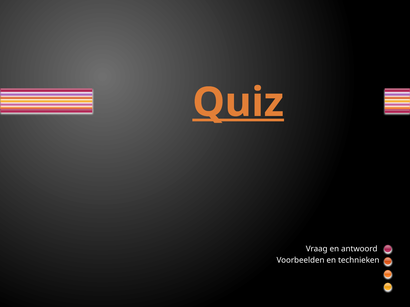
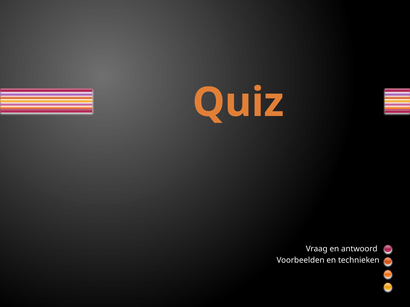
Quiz underline: present -> none (238, 103)
